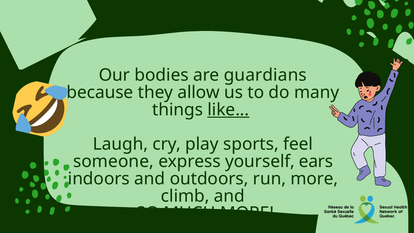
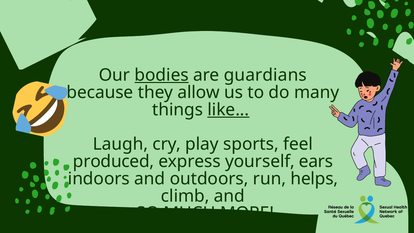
bodies underline: none -> present (162, 75)
someone: someone -> produced (114, 161)
run more: more -> helps (314, 179)
